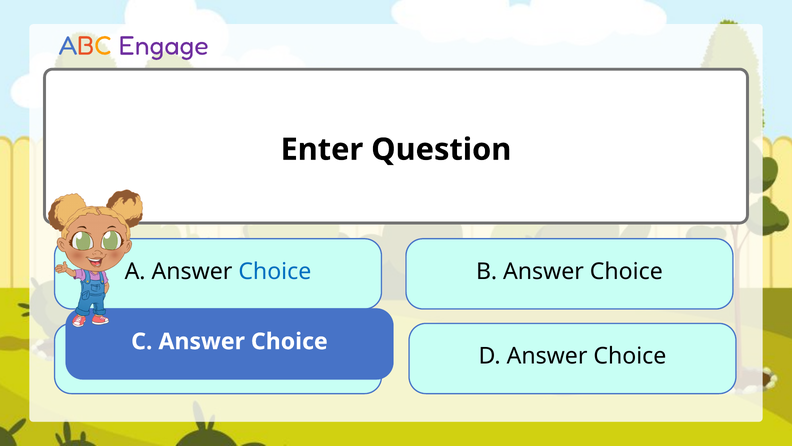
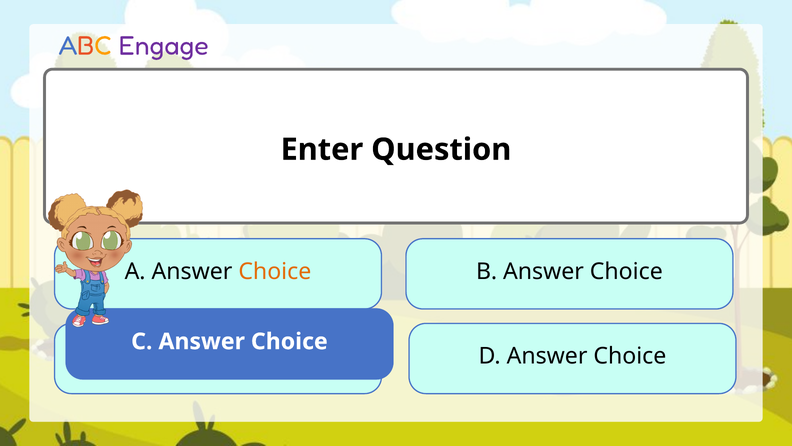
Choice colour: blue -> orange (275, 271)
